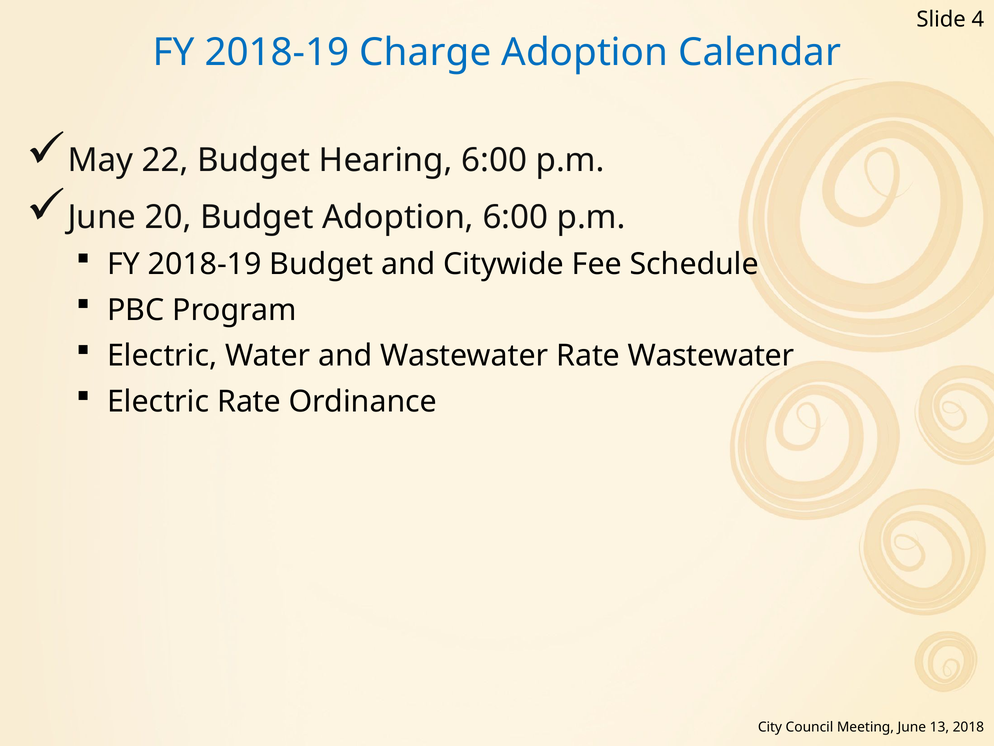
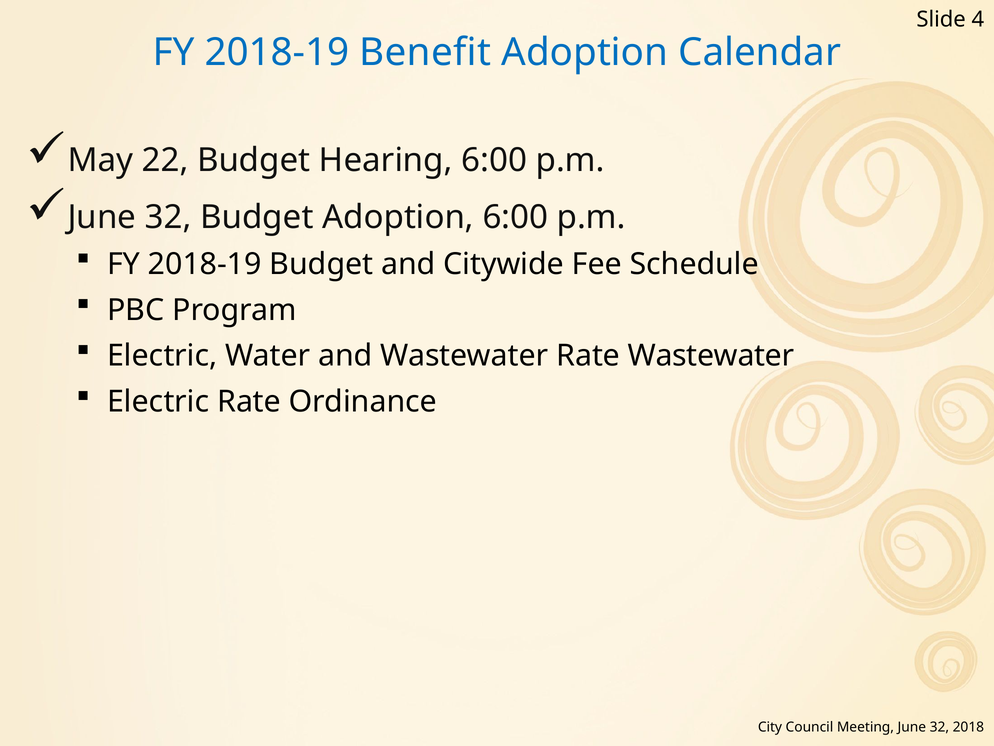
Charge: Charge -> Benefit (425, 52)
20: 20 -> 32 (168, 217)
Meeting June 13: 13 -> 32 (939, 727)
